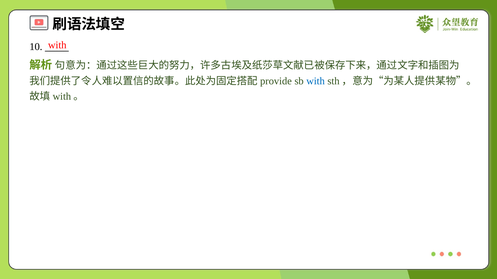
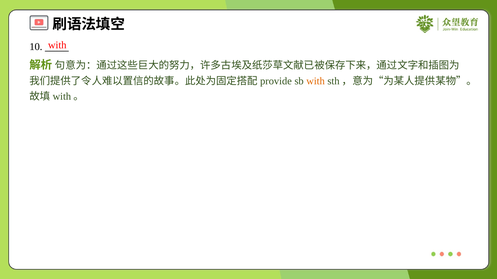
with colour: blue -> orange (316, 81)
